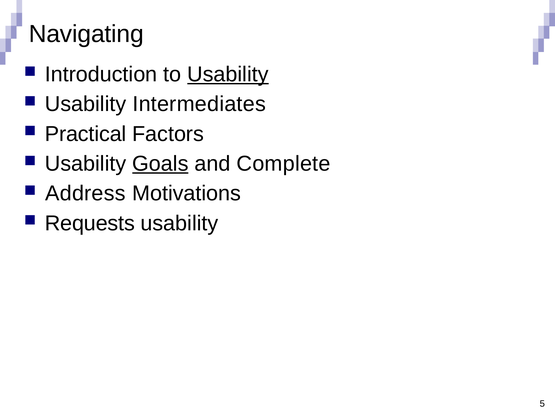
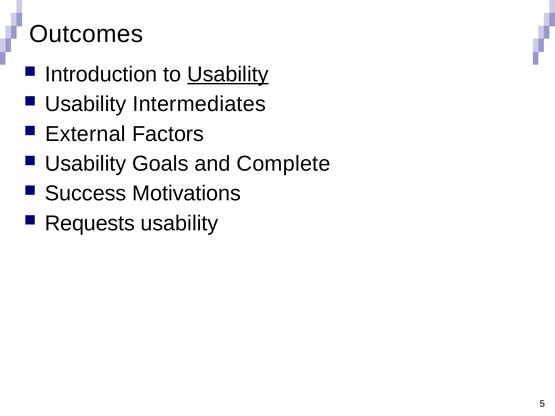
Navigating: Navigating -> Outcomes (86, 34)
Practical: Practical -> External (85, 134)
Goals underline: present -> none (160, 164)
Address: Address -> Success (86, 194)
